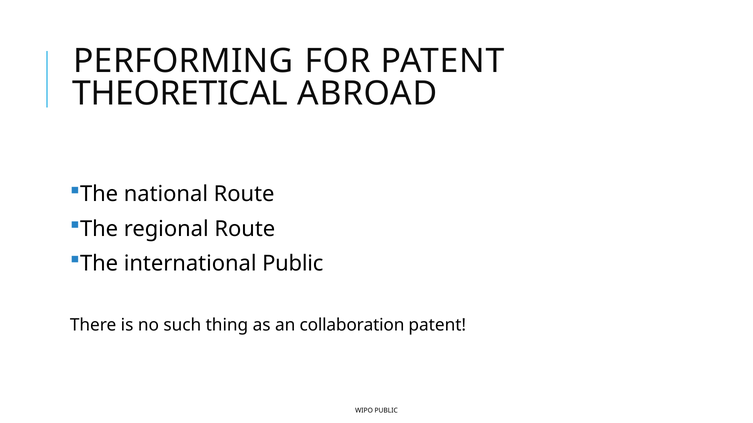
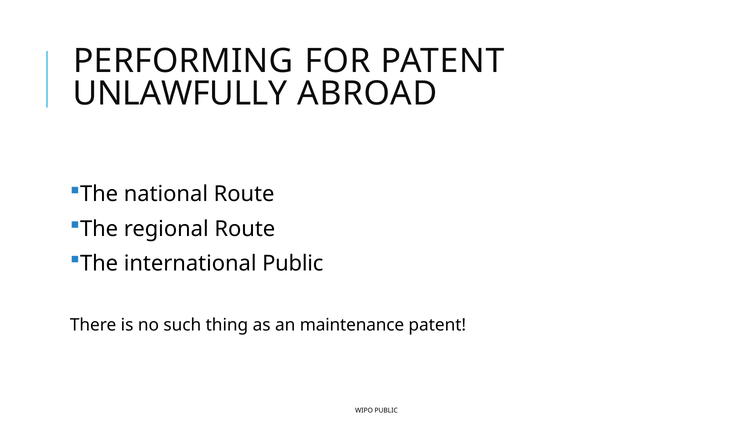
THEORETICAL: THEORETICAL -> UNLAWFULLY (180, 94)
collaboration: collaboration -> maintenance (352, 326)
